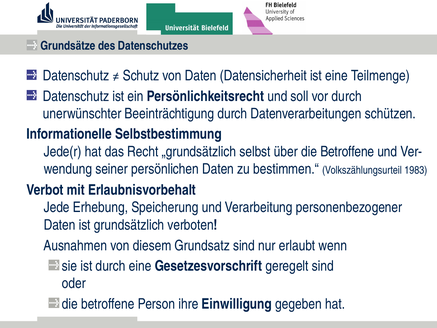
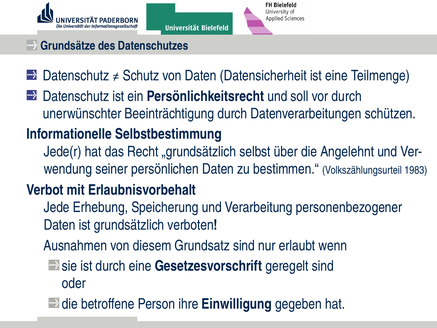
über die Betroffene: Betroffene -> Angelehnt (347, 151)
